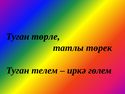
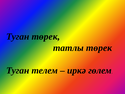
Туган төрле: төрле -> төрек (46, 36)
